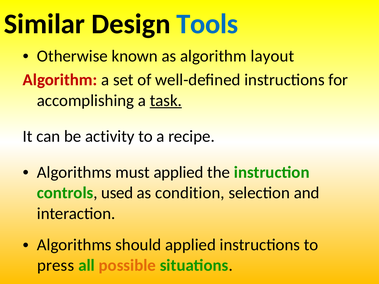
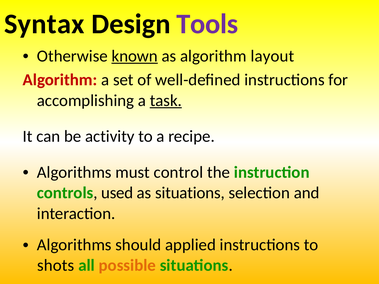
Similar: Similar -> Syntax (44, 24)
Tools colour: blue -> purple (207, 24)
known underline: none -> present (135, 56)
must applied: applied -> control (178, 172)
as condition: condition -> situations (190, 193)
press: press -> shots (56, 266)
